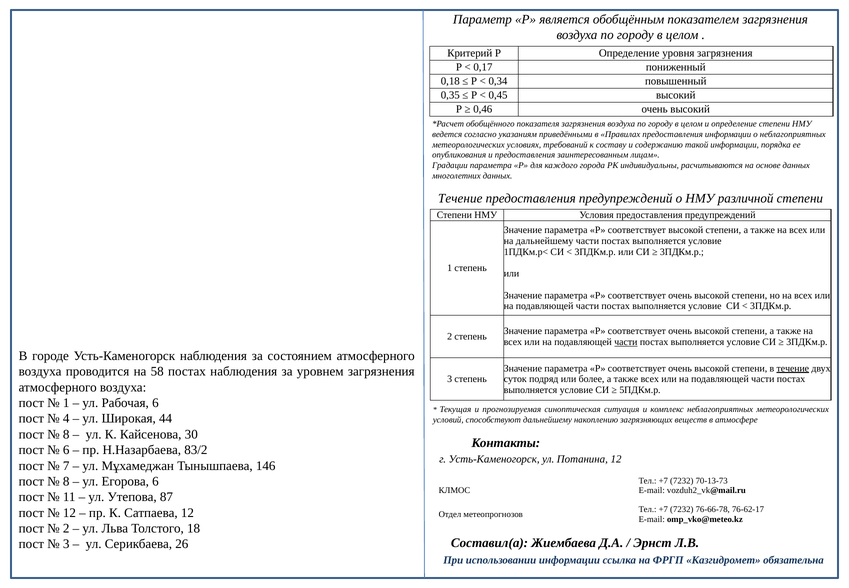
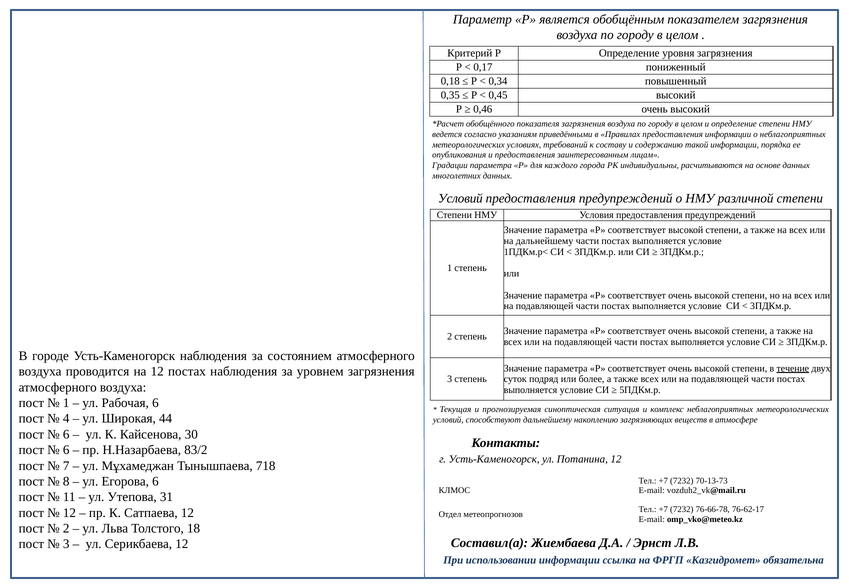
Течение: Течение -> Условий (460, 198)
части underline: present -> none (626, 342)
на 58: 58 -> 12 (157, 371)
8: 8 -> 6 (66, 434)
146: 146 -> 718 (266, 466)
87: 87 -> 31 (166, 497)
Серикбаева 26: 26 -> 12 (182, 544)
